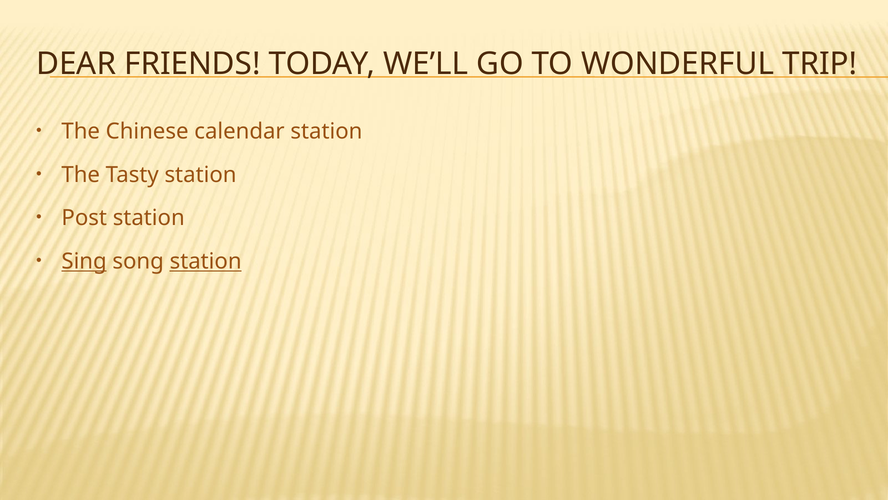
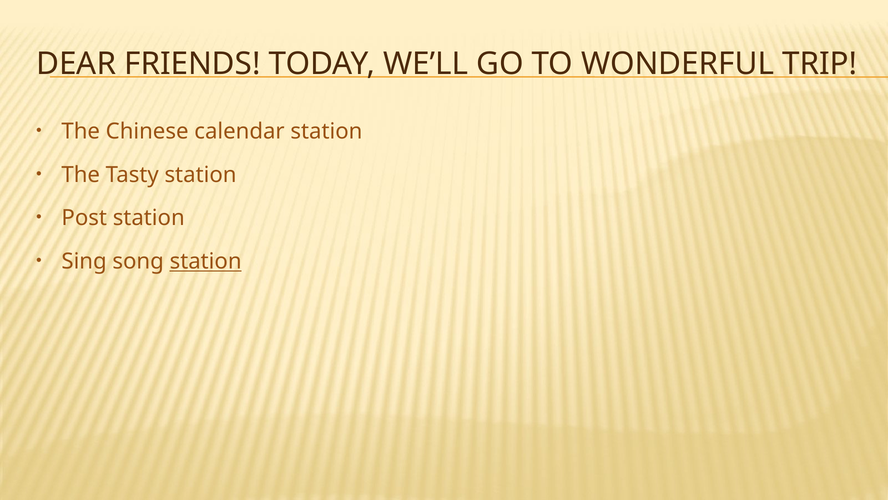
Sing underline: present -> none (84, 261)
